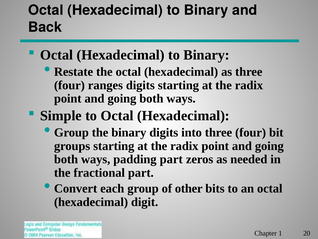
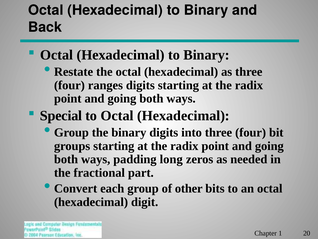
Simple: Simple -> Special (61, 116)
padding part: part -> long (171, 159)
